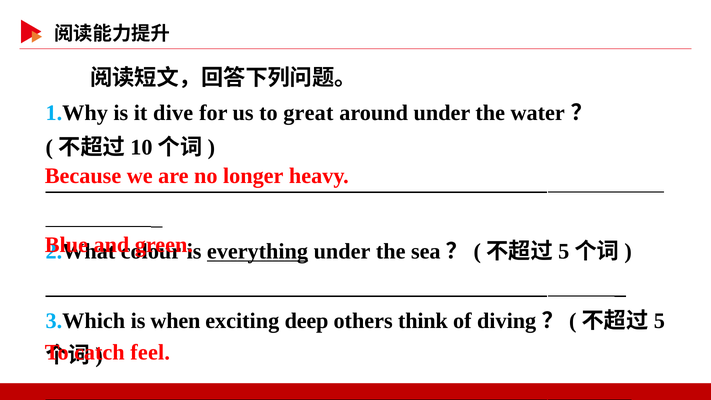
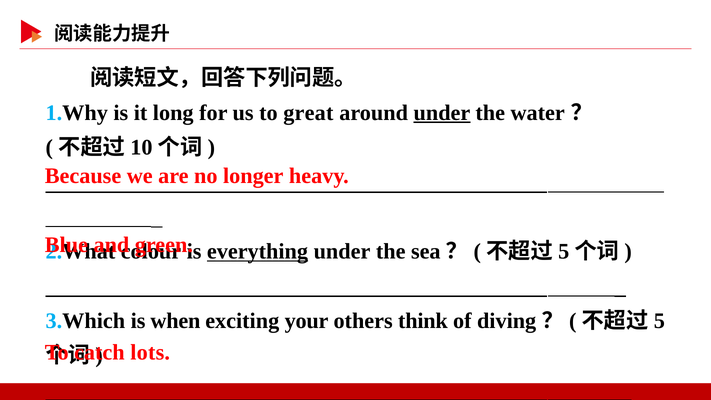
dive: dive -> long (173, 113)
under underline: none -> present (442, 113)
deep: deep -> your (307, 321)
feel: feel -> lots (150, 352)
